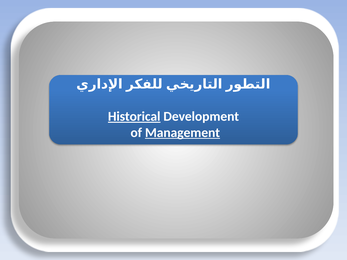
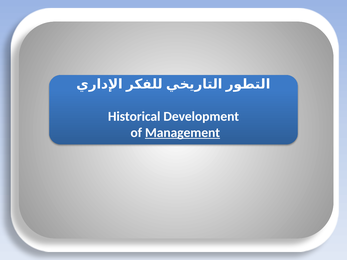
Historical underline: present -> none (134, 117)
